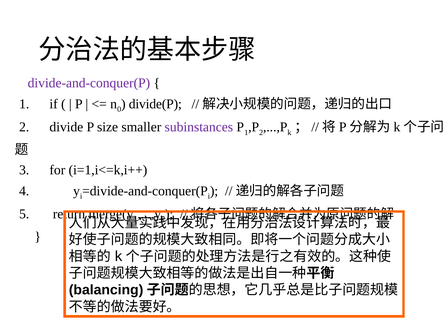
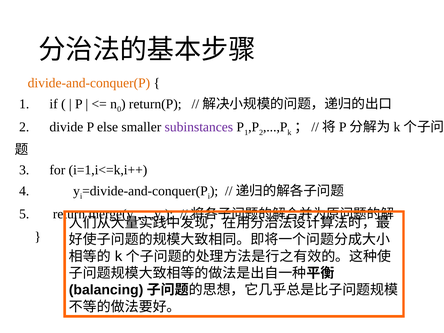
divide-and-conquer(P colour: purple -> orange (89, 83)
divide(P: divide(P -> return(P (155, 104)
size: size -> else (108, 127)
